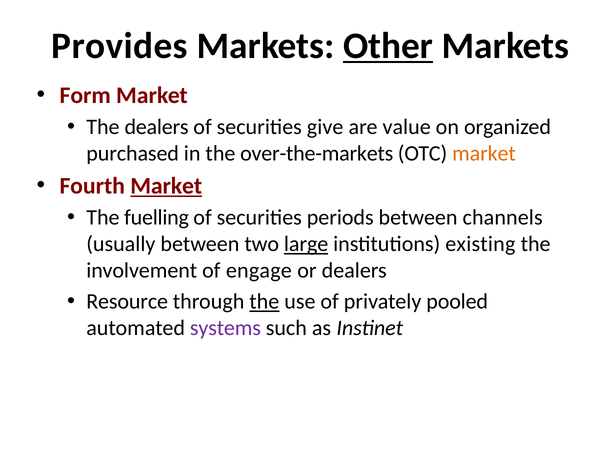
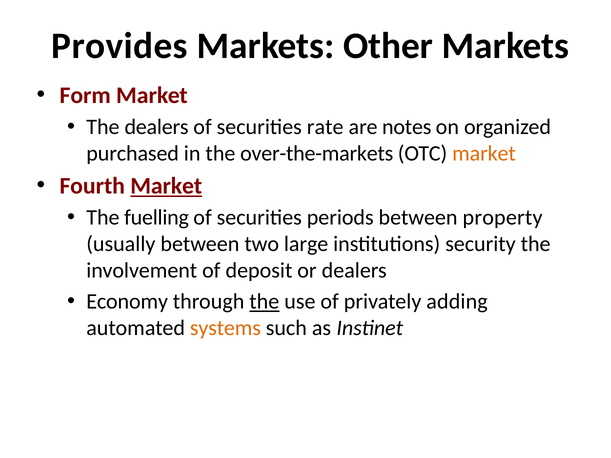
Other underline: present -> none (388, 46)
give: give -> rate (325, 127)
value: value -> notes (407, 127)
channels: channels -> property (503, 218)
large underline: present -> none (306, 244)
existing: existing -> security (480, 244)
engage: engage -> deposit (259, 271)
Resource: Resource -> Economy (127, 302)
pooled: pooled -> adding (457, 302)
systems colour: purple -> orange (225, 328)
